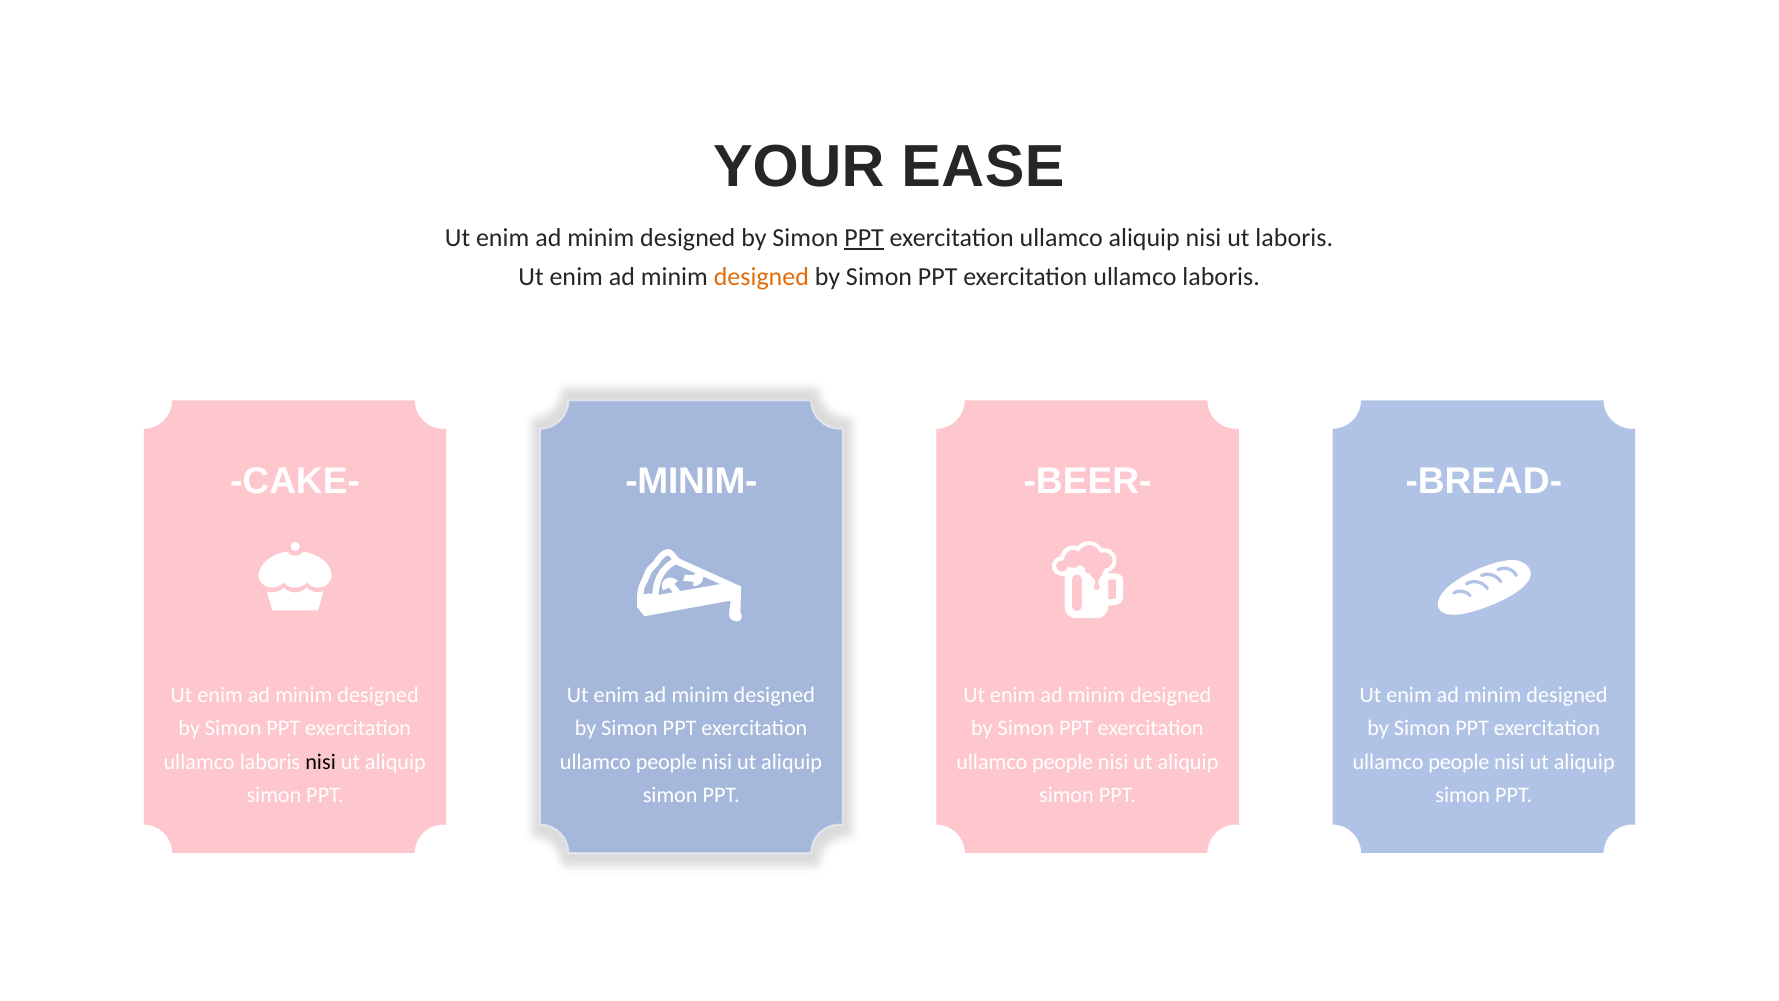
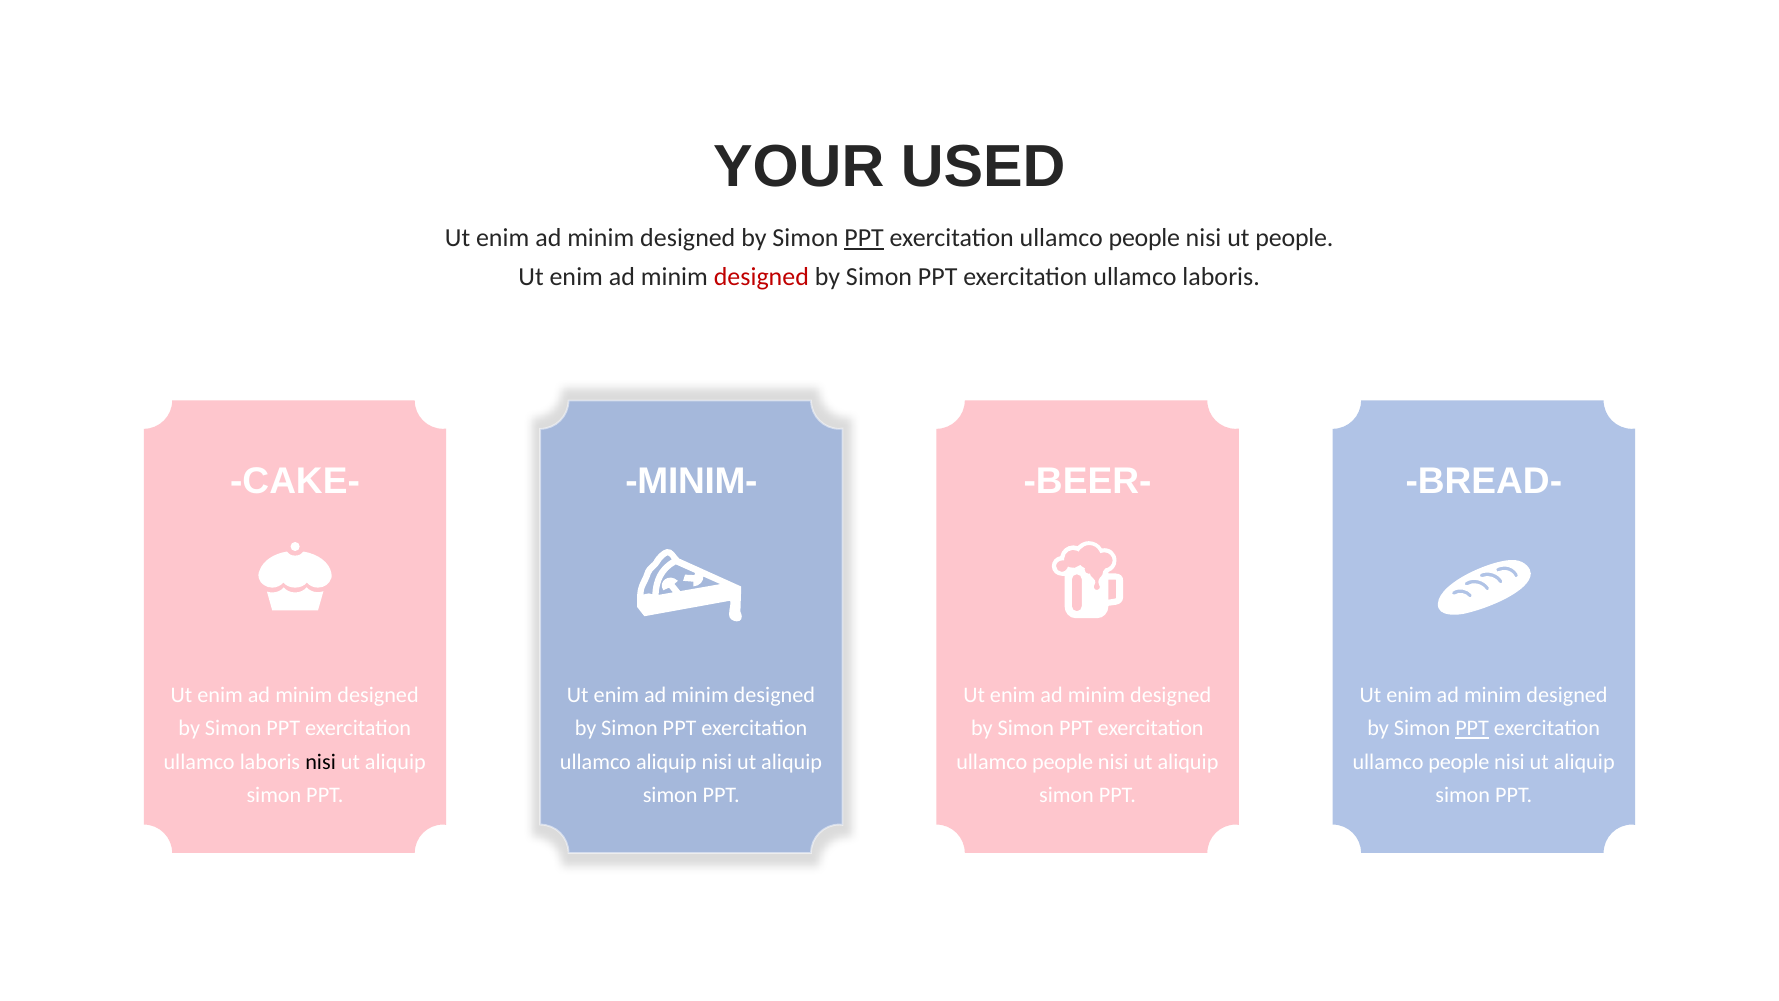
EASE: EASE -> USED (983, 167)
aliquip: aliquip -> people (1144, 238)
ut laboris: laboris -> people (1294, 238)
designed colour: orange -> red (761, 277)
PPT underline: none -> present (1472, 728)
people: people -> aliquip (666, 762)
